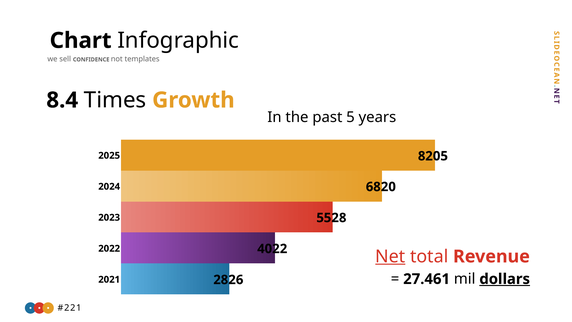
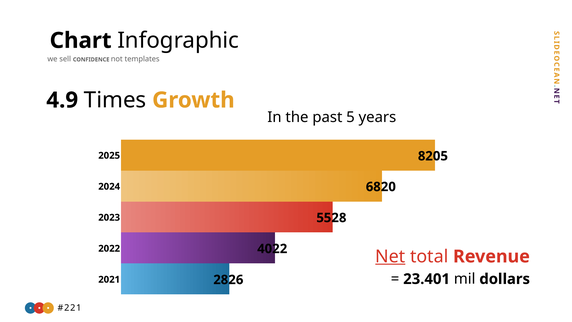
8.4: 8.4 -> 4.9 (62, 100)
27.461: 27.461 -> 23.401 (427, 279)
dollars underline: present -> none (505, 279)
